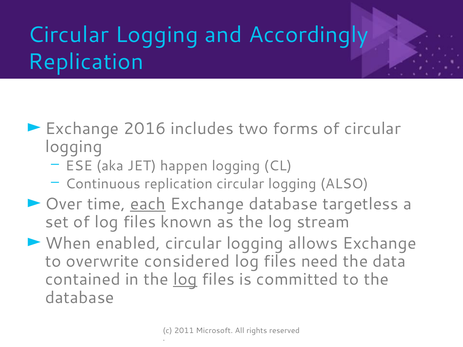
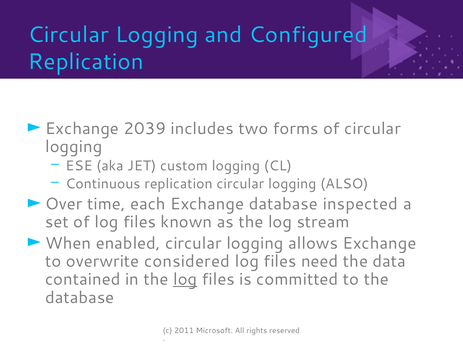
Accordingly: Accordingly -> Configured (308, 35)
2016: 2016 -> 2039 (145, 129)
happen: happen -> custom (184, 166)
each underline: present -> none (148, 204)
targetless: targetless -> inspected (360, 204)
